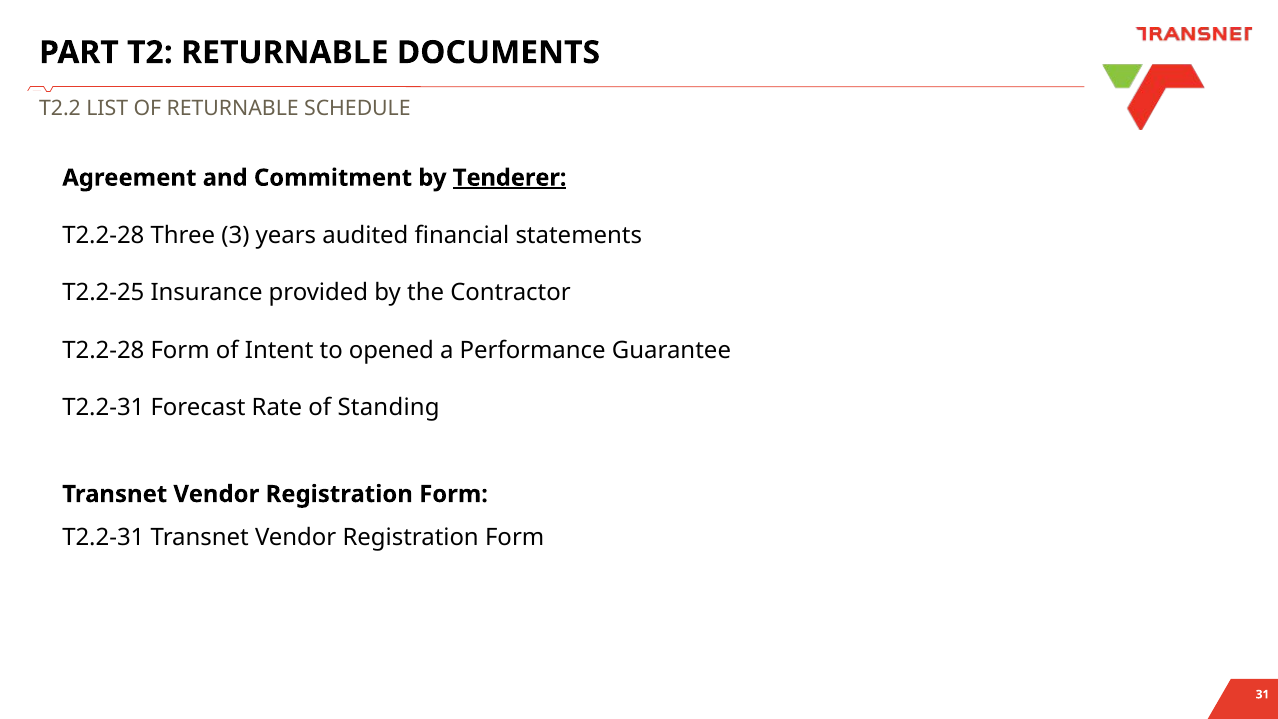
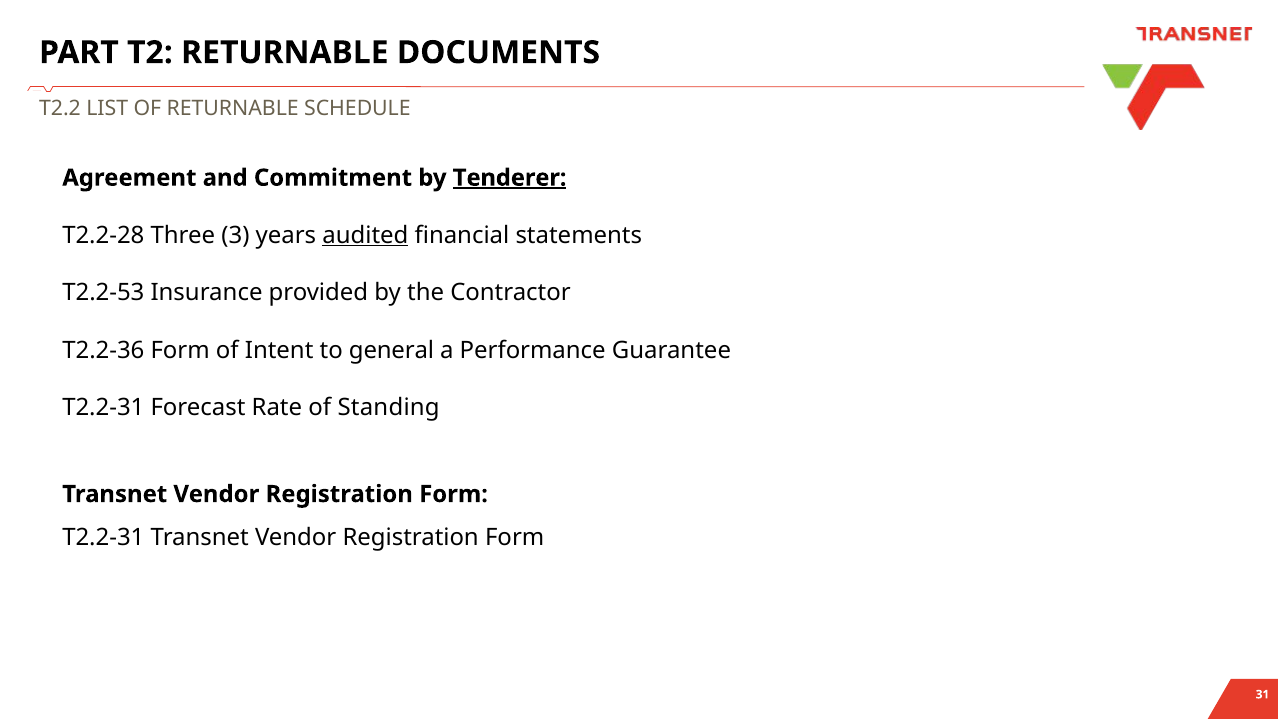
audited underline: none -> present (365, 235)
T2.2-25: T2.2-25 -> T2.2-53 (103, 293)
T2.2-28: T2.2-28 -> T2.2-36 (103, 350)
opened: opened -> general (391, 350)
